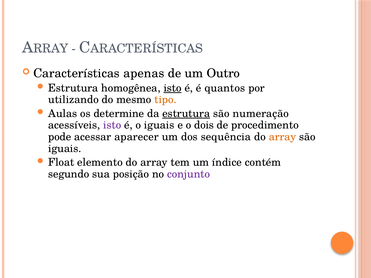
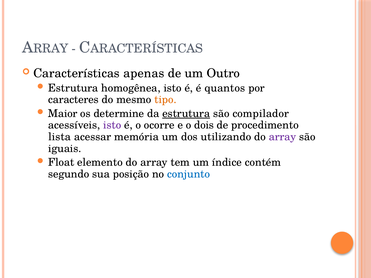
isto underline: present -> none (173, 88)
utilizando: utilizando -> caracteres (73, 100)
Aulas: Aulas -> Maior (63, 114)
numeração: numeração -> compilador (261, 114)
o iguais: iguais -> ocorre (159, 125)
pode: pode -> lista (60, 137)
aparecer: aparecer -> memória (136, 137)
sequência: sequência -> utilizando (226, 137)
array colour: orange -> purple (282, 137)
conjunto colour: purple -> blue (189, 174)
